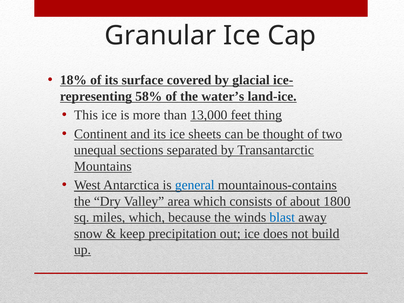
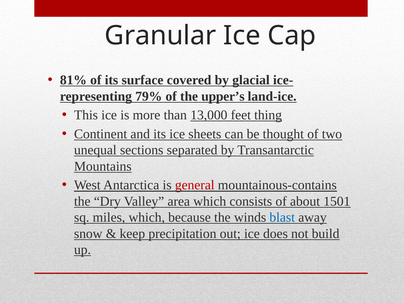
18%: 18% -> 81% (73, 80)
58%: 58% -> 79% (149, 96)
water’s: water’s -> upper’s (223, 96)
general colour: blue -> red (195, 185)
1800: 1800 -> 1501 (337, 201)
